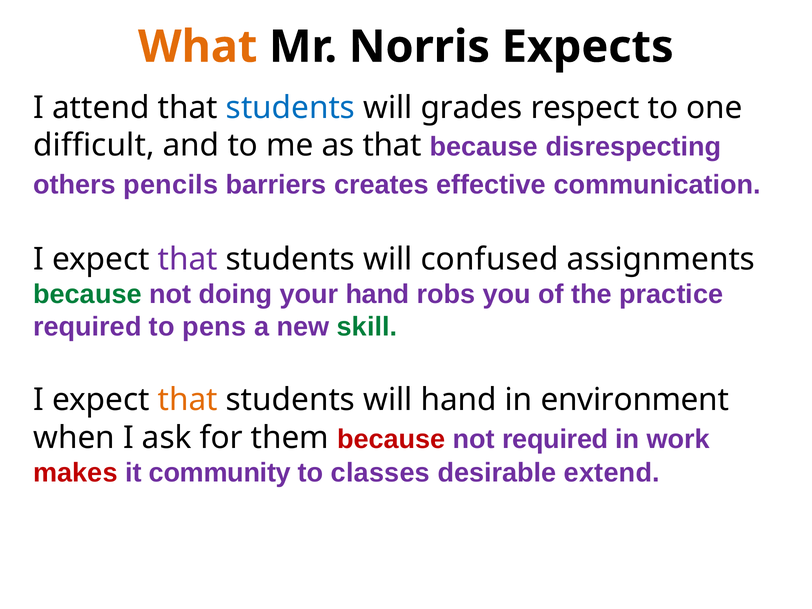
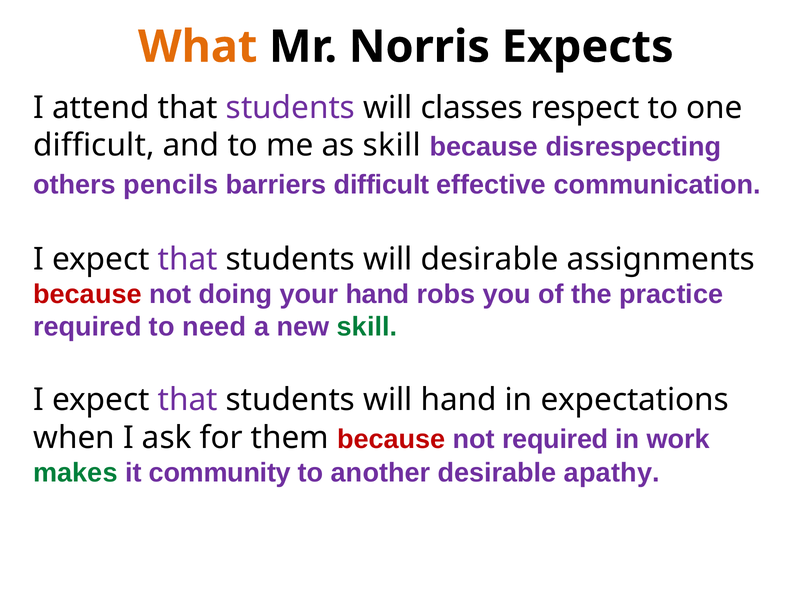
students colour: blue -> purple (291, 108)
grades: grades -> classes (472, 108)
as that: that -> skill (392, 146)
barriers creates: creates -> difficult (382, 185)
will confused: confused -> desirable (490, 259)
because colour: green -> red (87, 294)
pens: pens -> need (214, 327)
that colour: orange -> purple (188, 400)
environment: environment -> expectations (635, 400)
makes colour: red -> green (75, 473)
classes: classes -> another (381, 473)
extend: extend -> apathy (612, 473)
